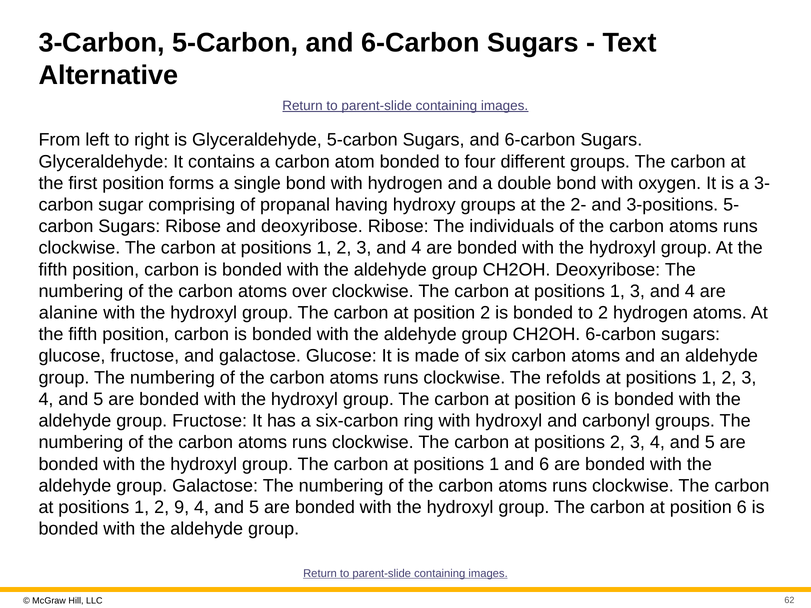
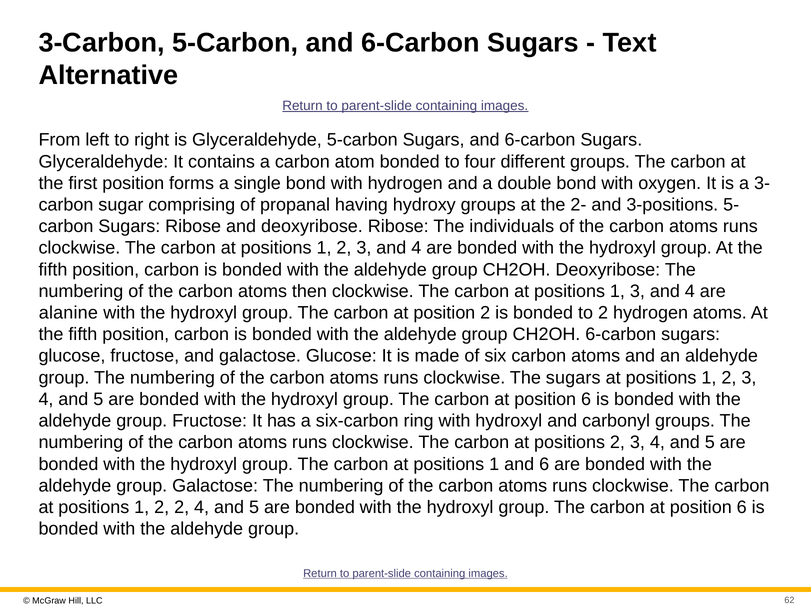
over: over -> then (309, 291)
The refolds: refolds -> sugars (573, 378)
2 9: 9 -> 2 (182, 508)
